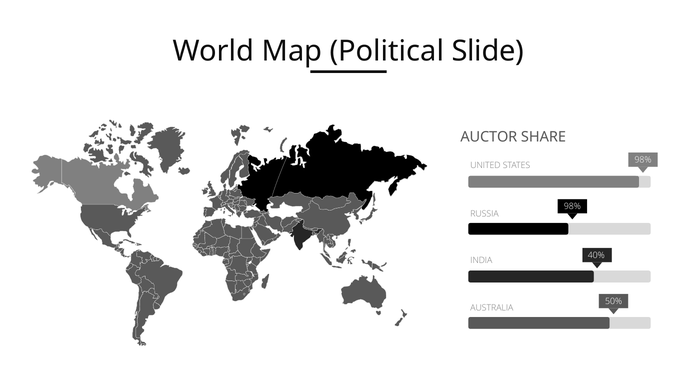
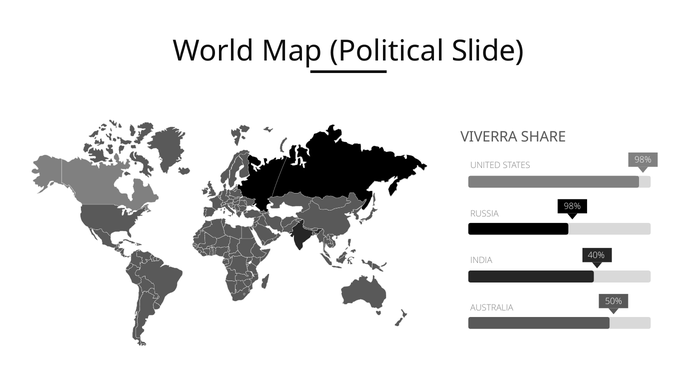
AUCTOR: AUCTOR -> VIVERRA (489, 137)
